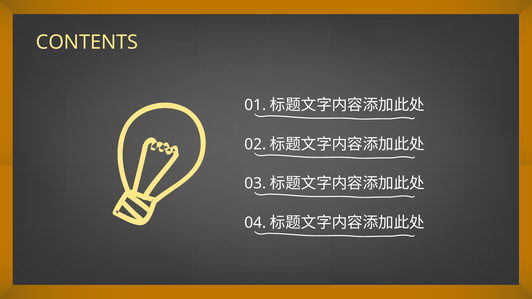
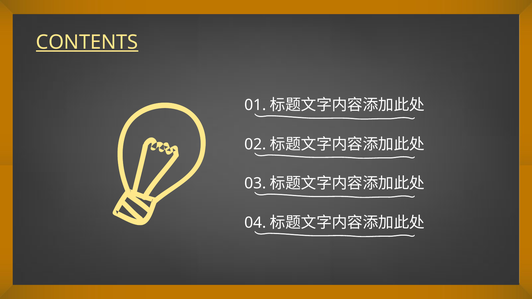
CONTENTS underline: none -> present (87, 42)
